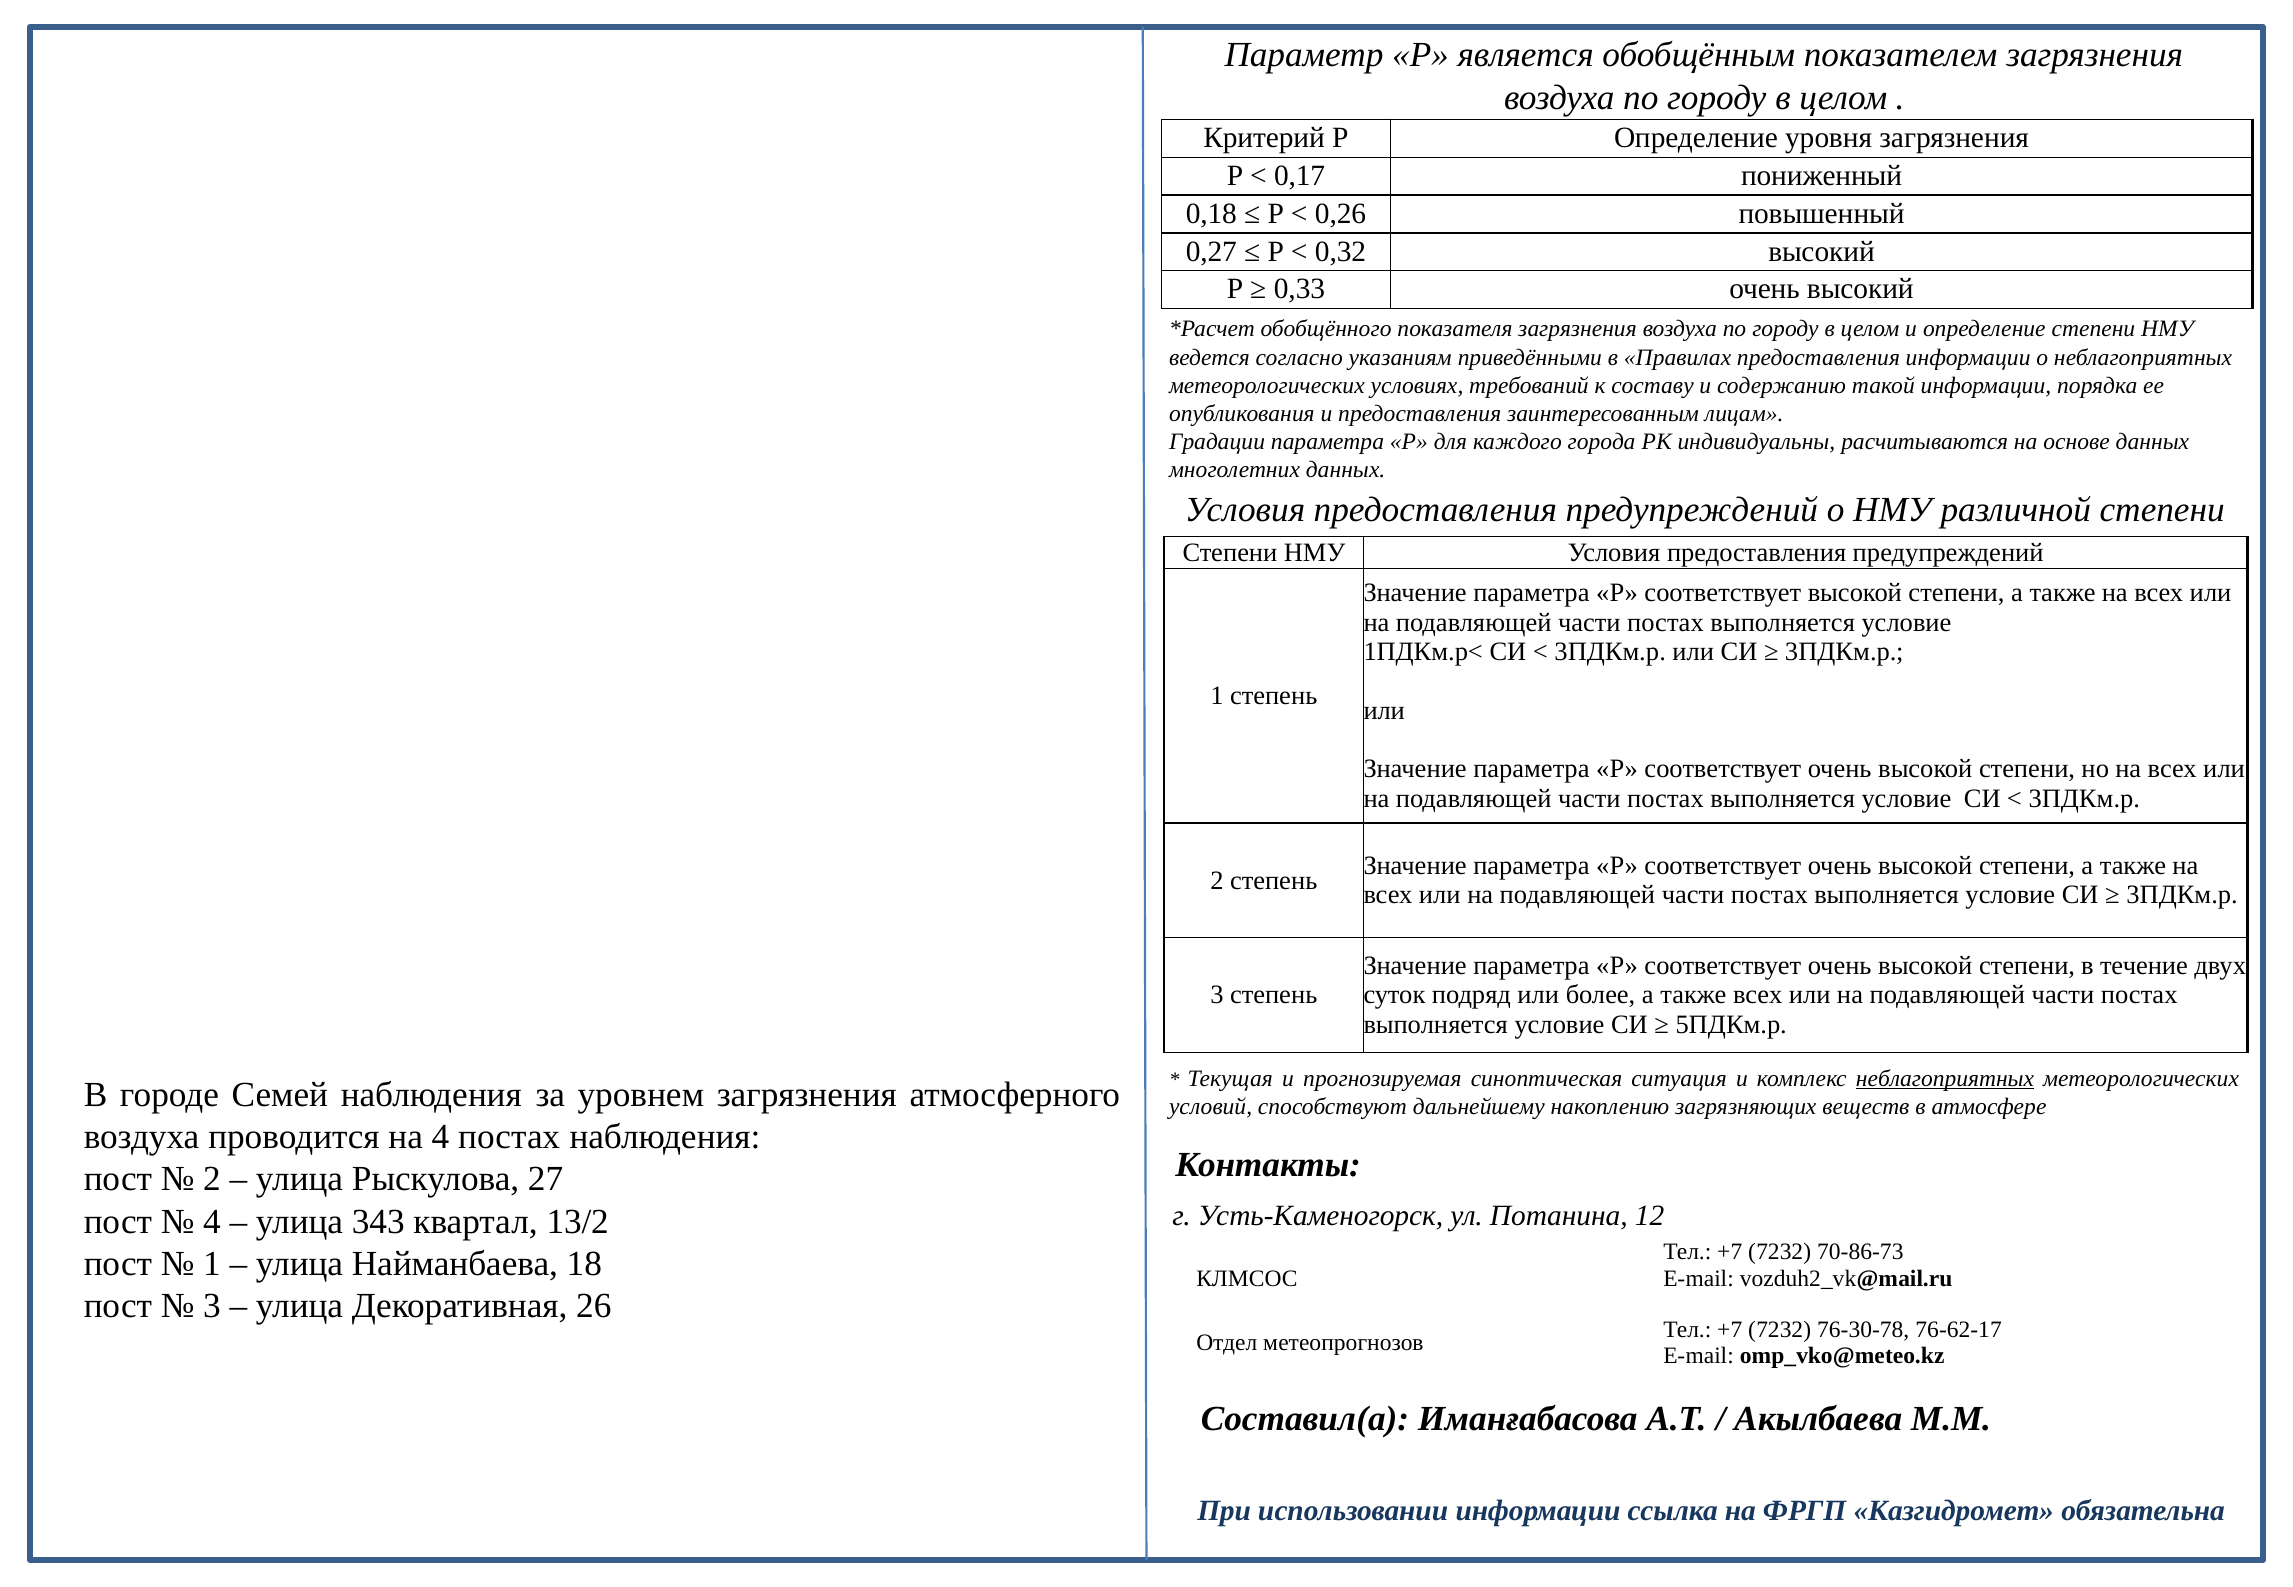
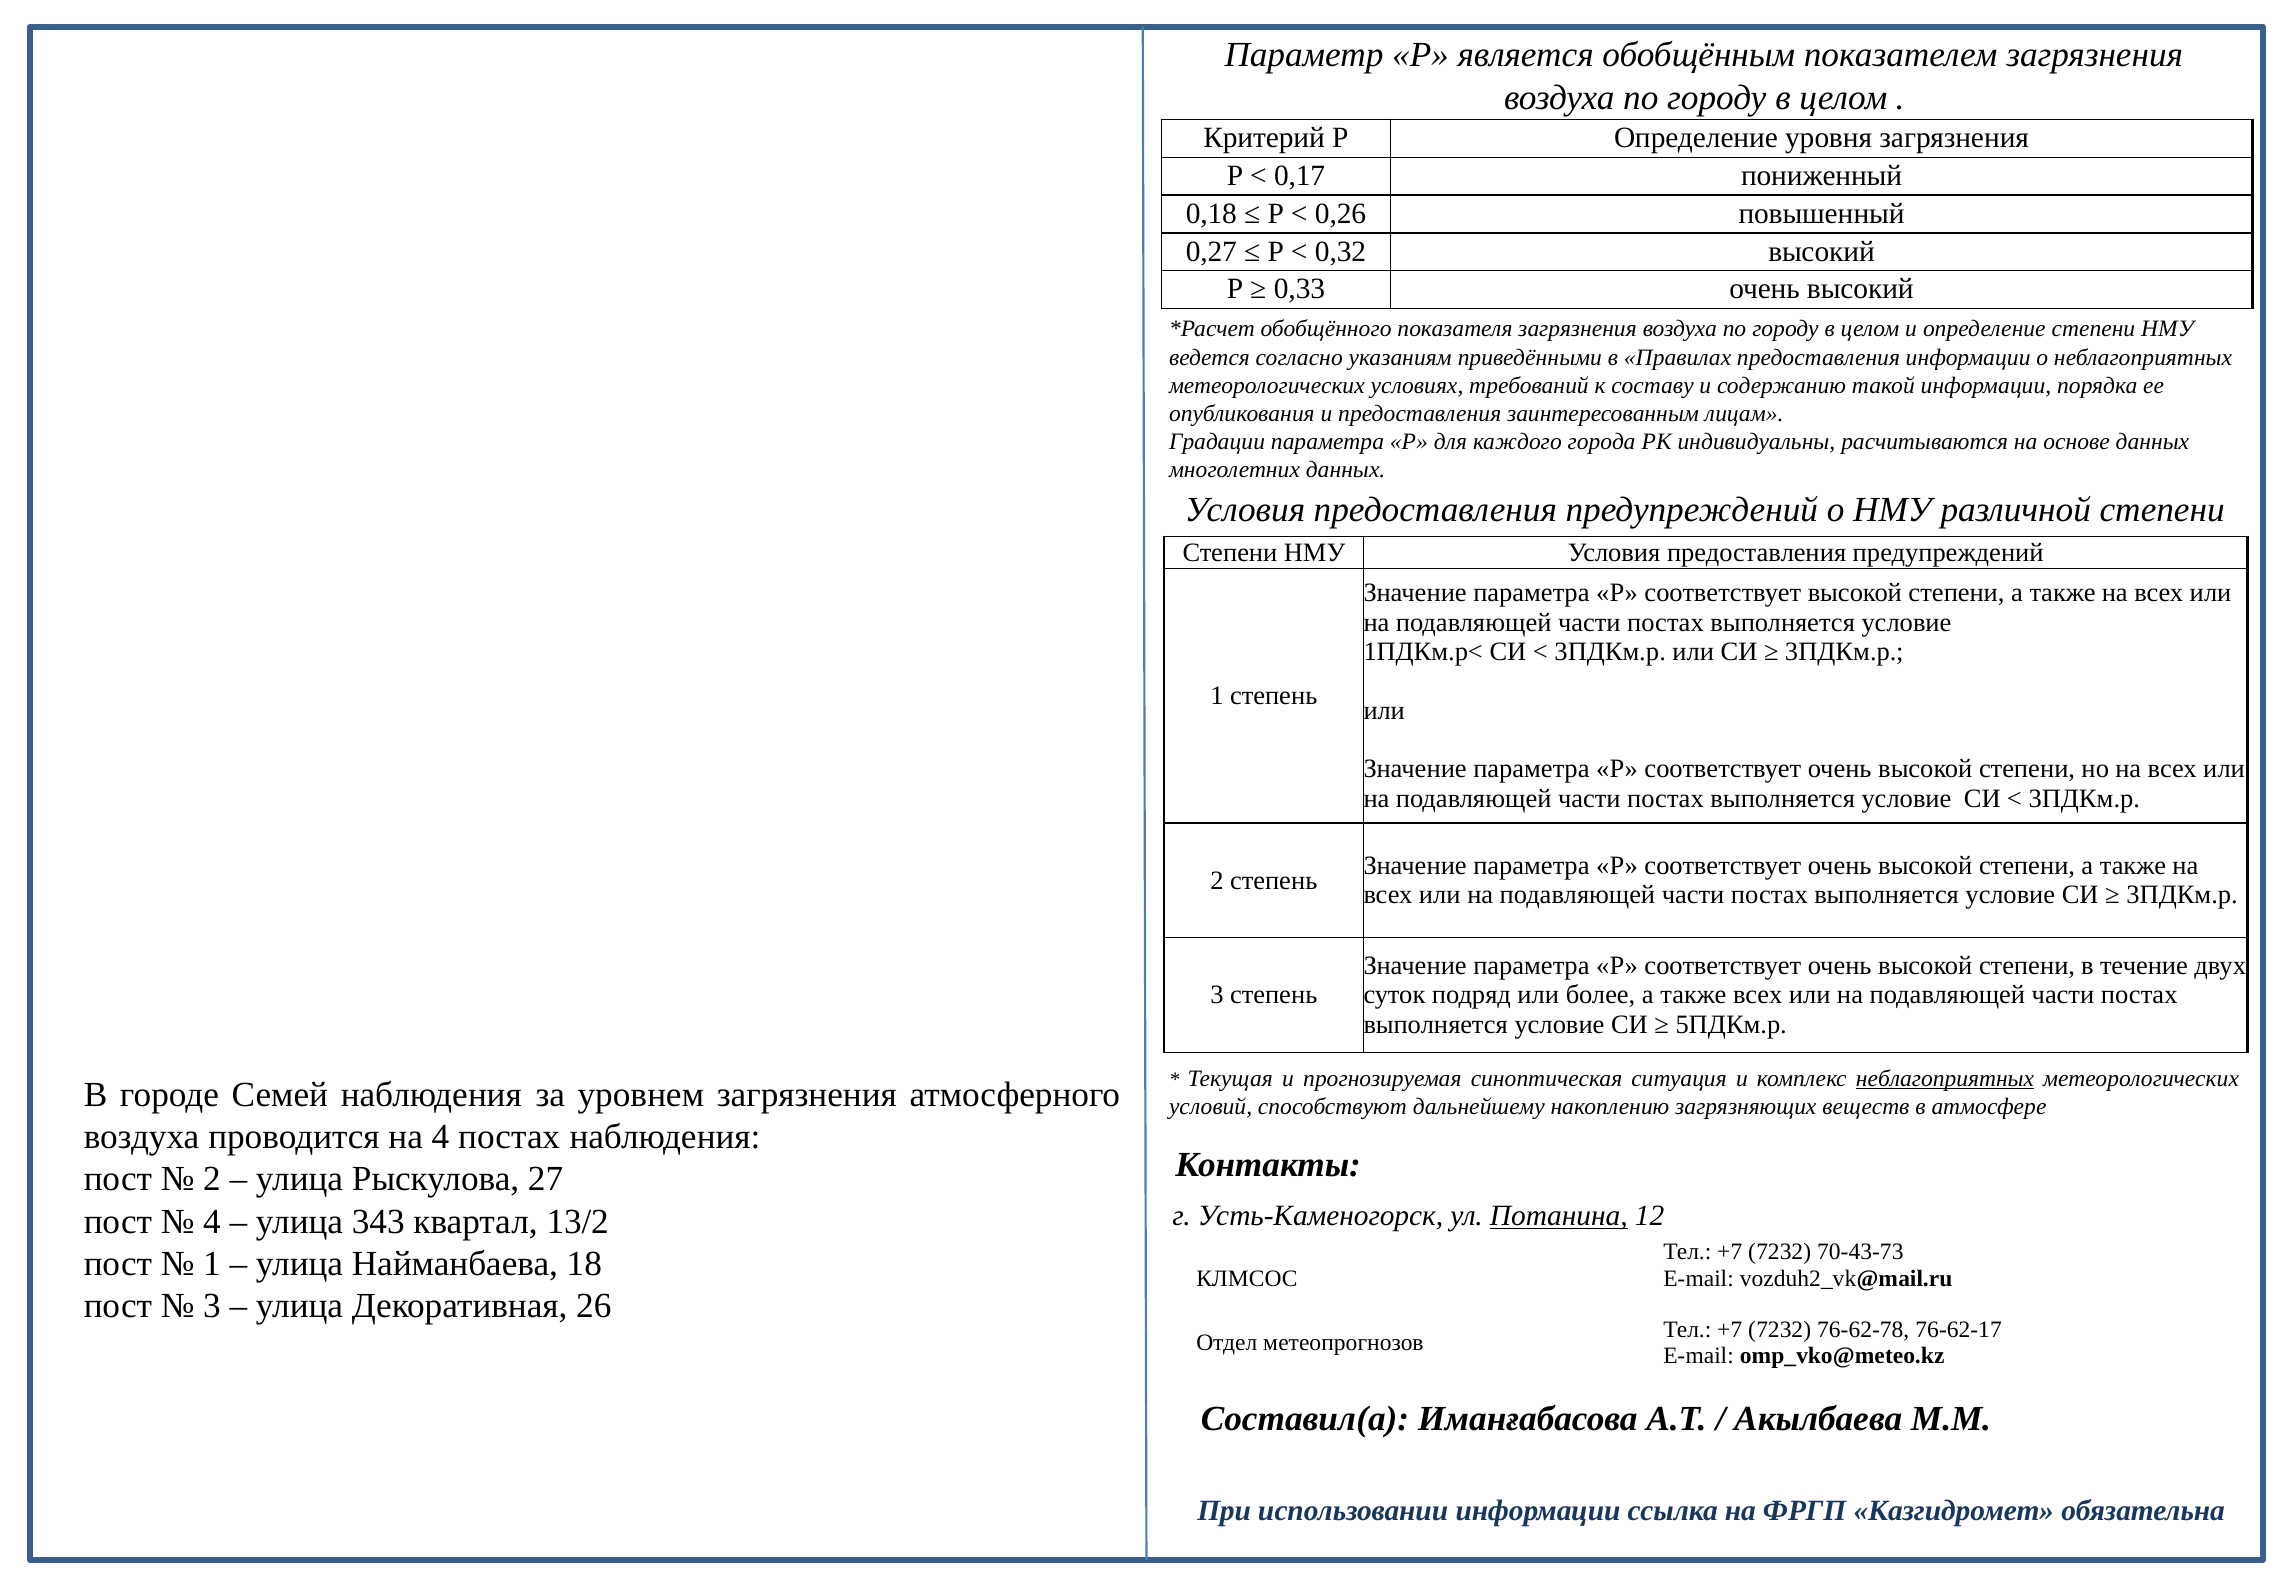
Потанина underline: none -> present (1559, 1216)
70-86-73: 70-86-73 -> 70-43-73 (1860, 1253)
76-30-78: 76-30-78 -> 76-62-78 (1863, 1330)
